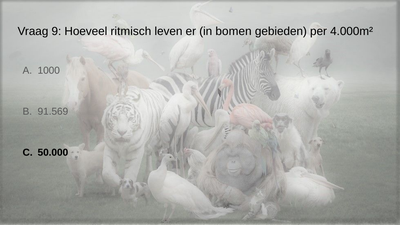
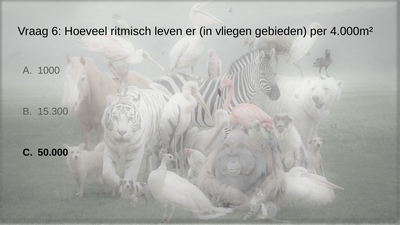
9: 9 -> 6 (56, 31)
bomen: bomen -> vliegen (234, 31)
91.569: 91.569 -> 15.300 (53, 112)
